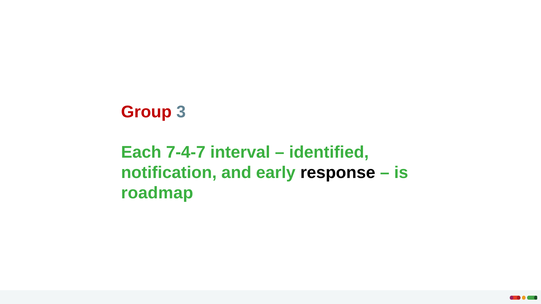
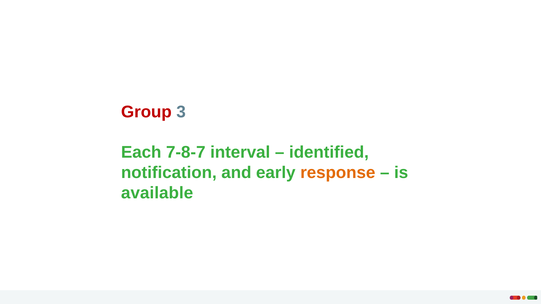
7-4-7: 7-4-7 -> 7-8-7 (186, 153)
response colour: black -> orange (338, 173)
roadmap: roadmap -> available (157, 193)
